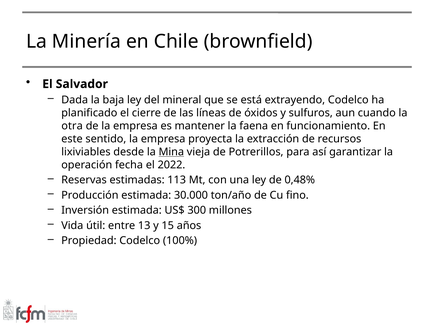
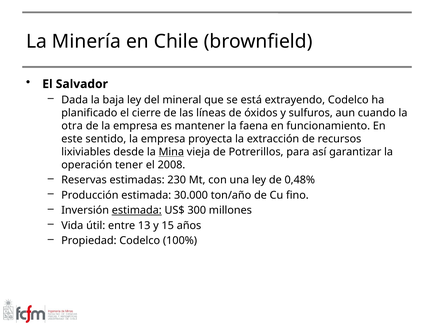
fecha: fecha -> tener (129, 165)
2022: 2022 -> 2008 (171, 165)
113: 113 -> 230 (177, 180)
estimada underline: none -> present (137, 211)
